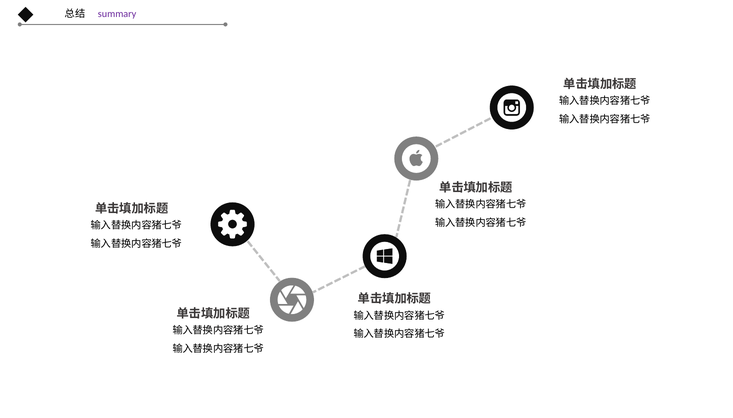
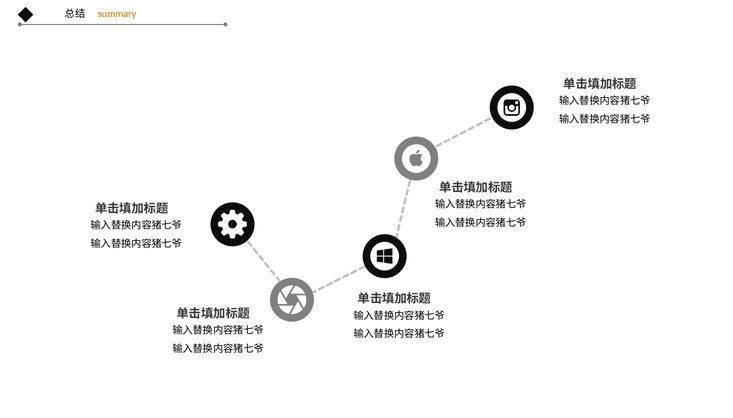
summary colour: purple -> orange (117, 14)
